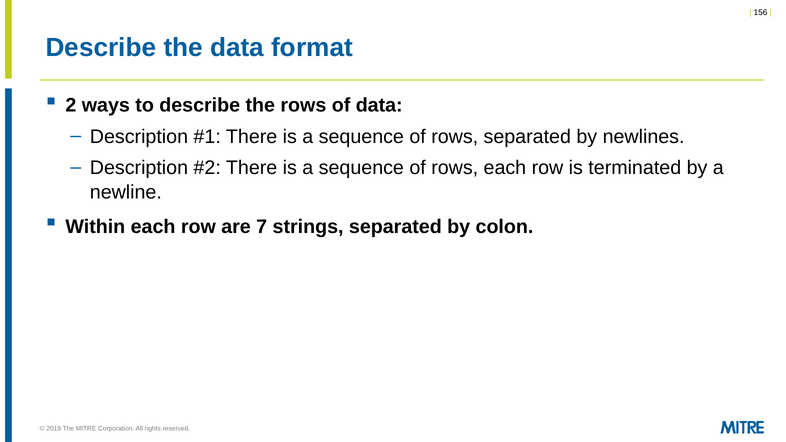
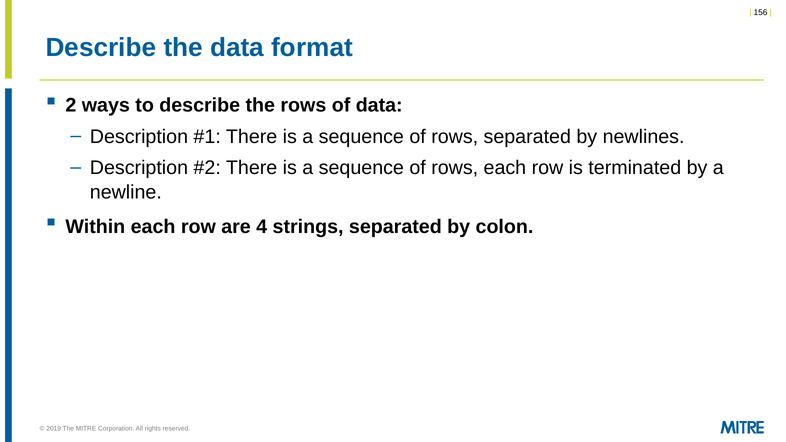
7: 7 -> 4 (262, 227)
